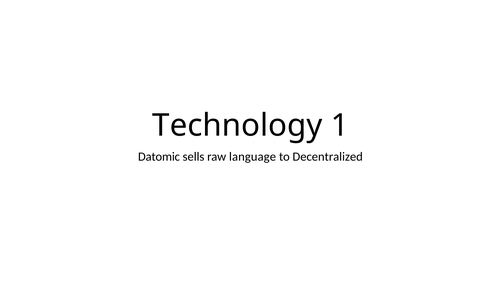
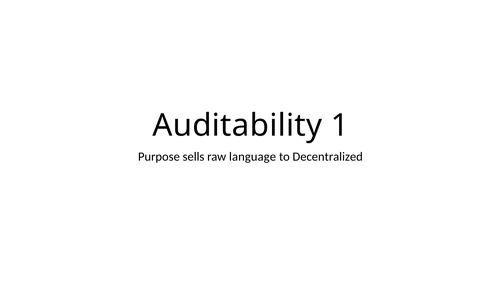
Technology: Technology -> Auditability (237, 125)
Datomic: Datomic -> Purpose (159, 157)
